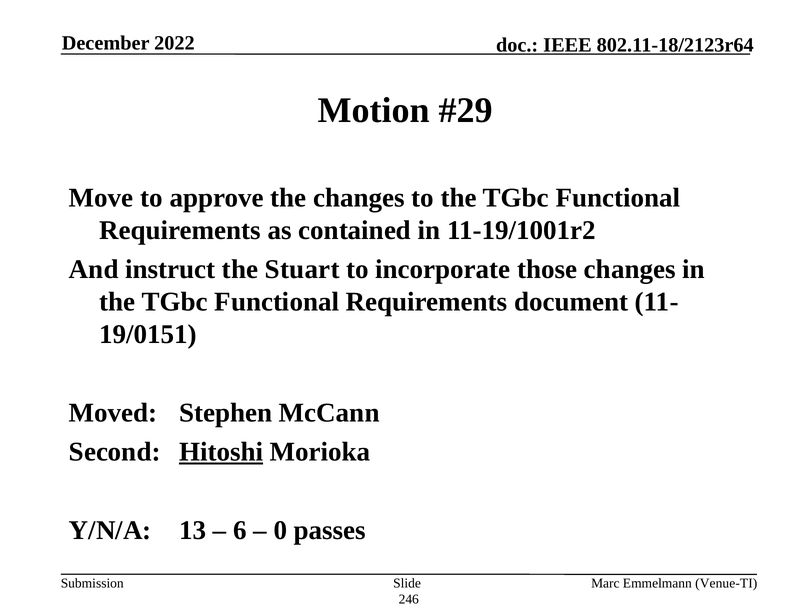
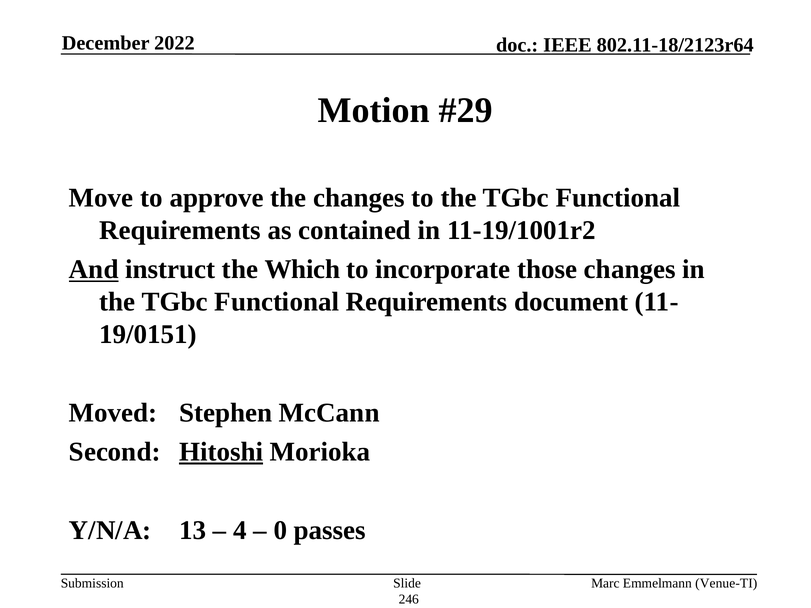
And underline: none -> present (94, 270)
Stuart: Stuart -> Which (302, 270)
6: 6 -> 4 (240, 530)
